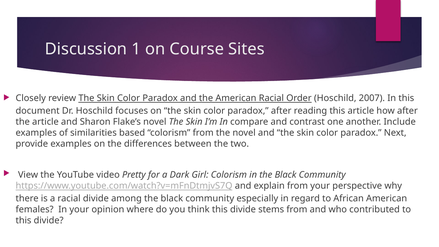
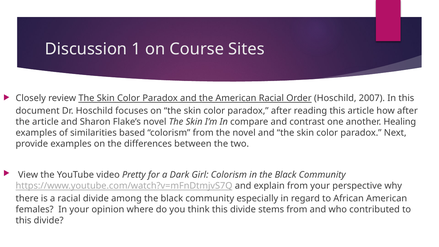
Include: Include -> Healing (400, 122)
